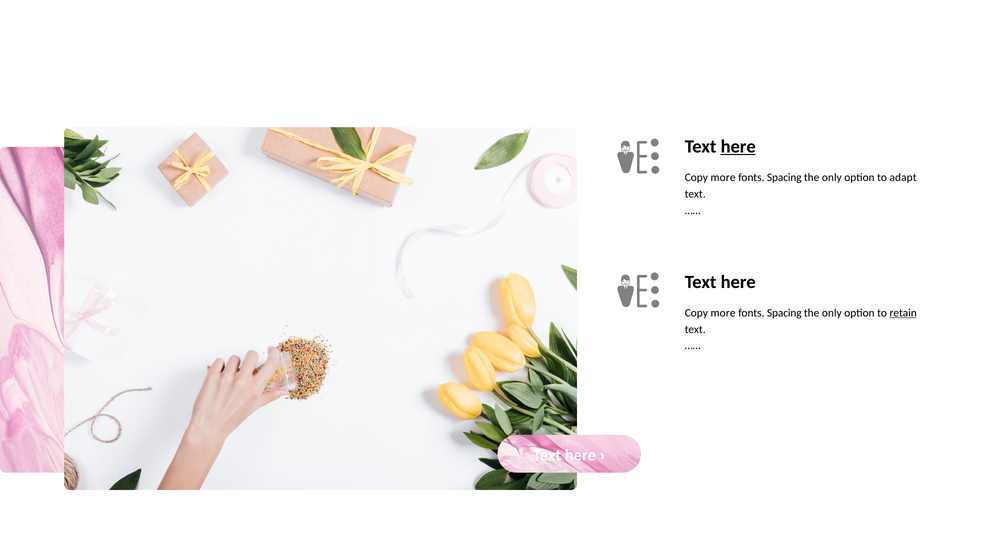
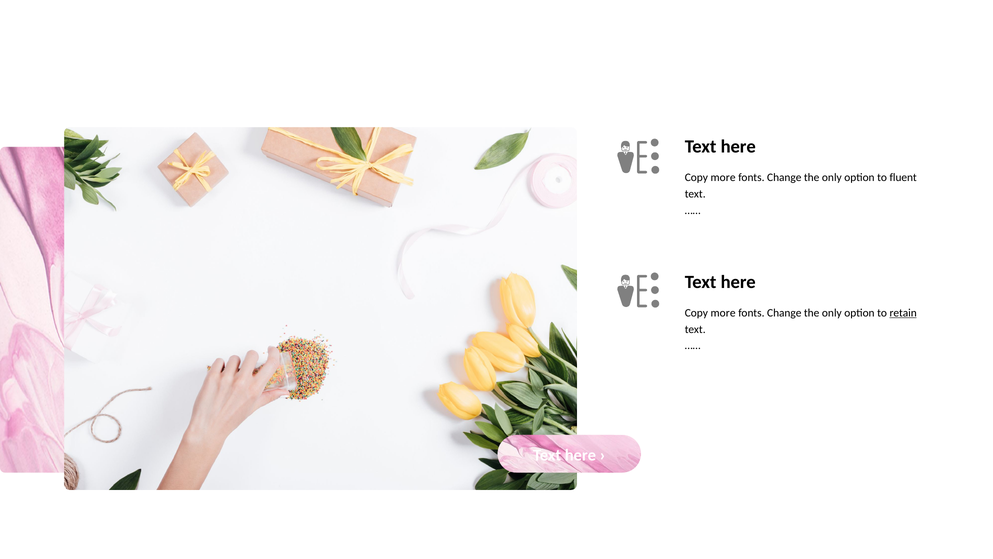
here underline: present -> none (738, 147)
Spacing: Spacing -> Change (784, 177)
adapt: adapt -> fluent (903, 177)
Spacing: Spacing -> Change (784, 313)
